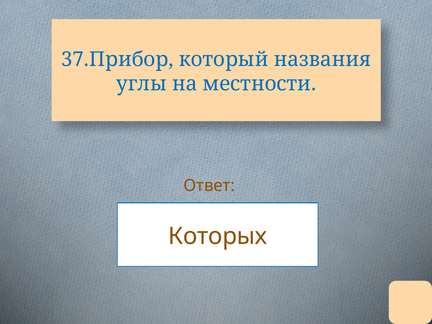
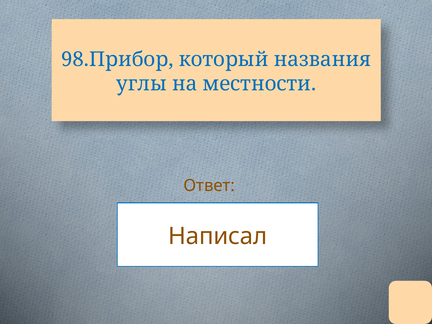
37.Прибор: 37.Прибор -> 98.Прибор (117, 59)
Которых: Которых -> Написал (218, 236)
